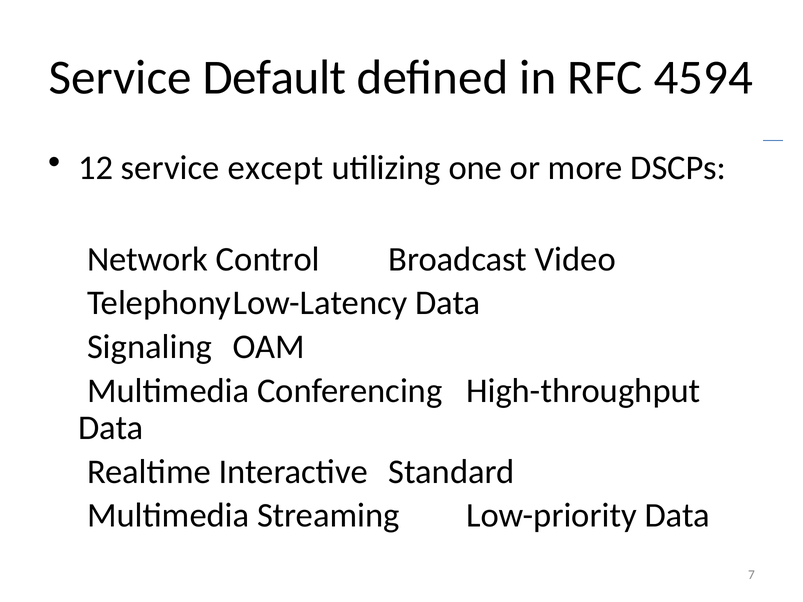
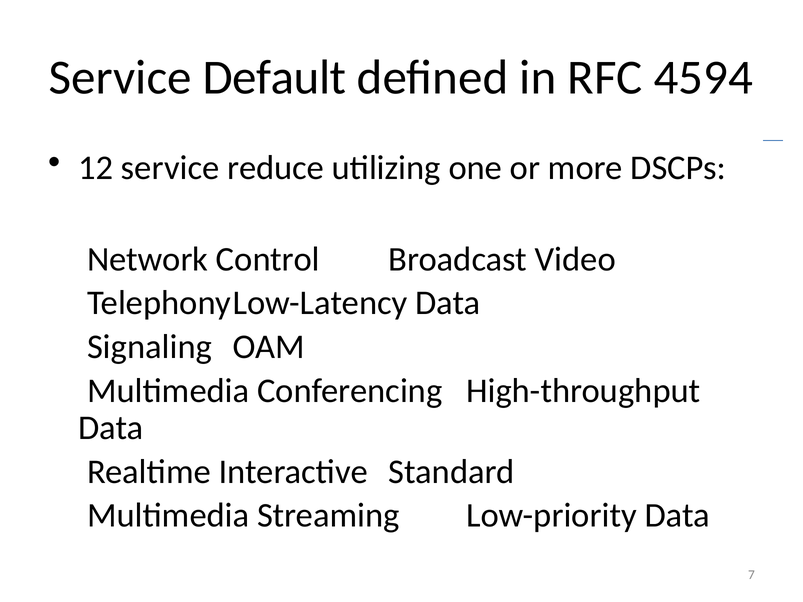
except: except -> reduce (276, 168)
